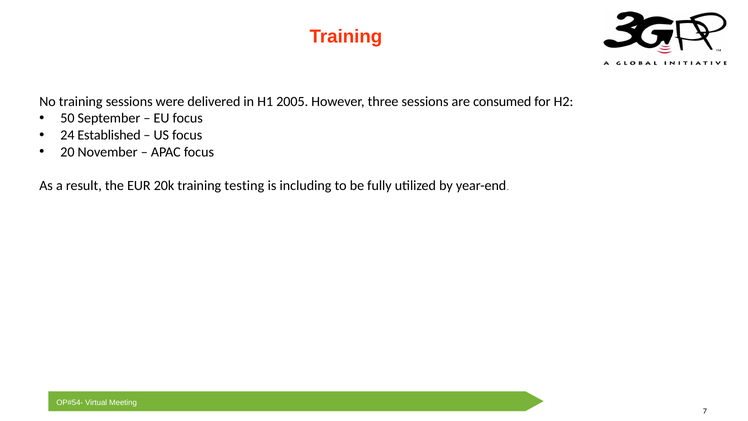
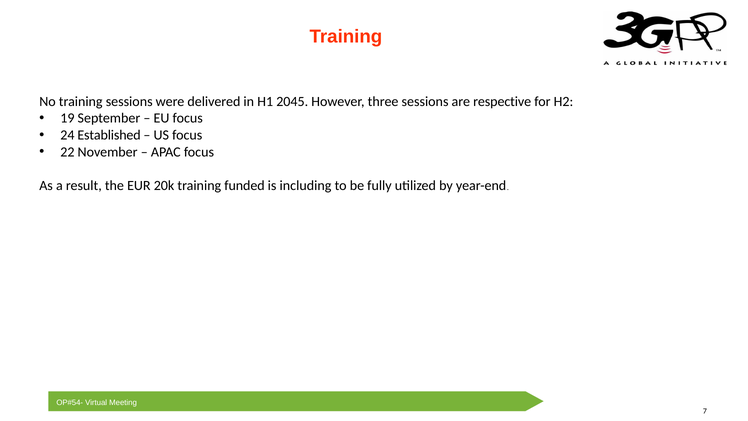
2005: 2005 -> 2045 (292, 101)
consumed: consumed -> respective (502, 101)
50: 50 -> 19 (67, 118)
20: 20 -> 22 (67, 152)
testing: testing -> funded (244, 186)
